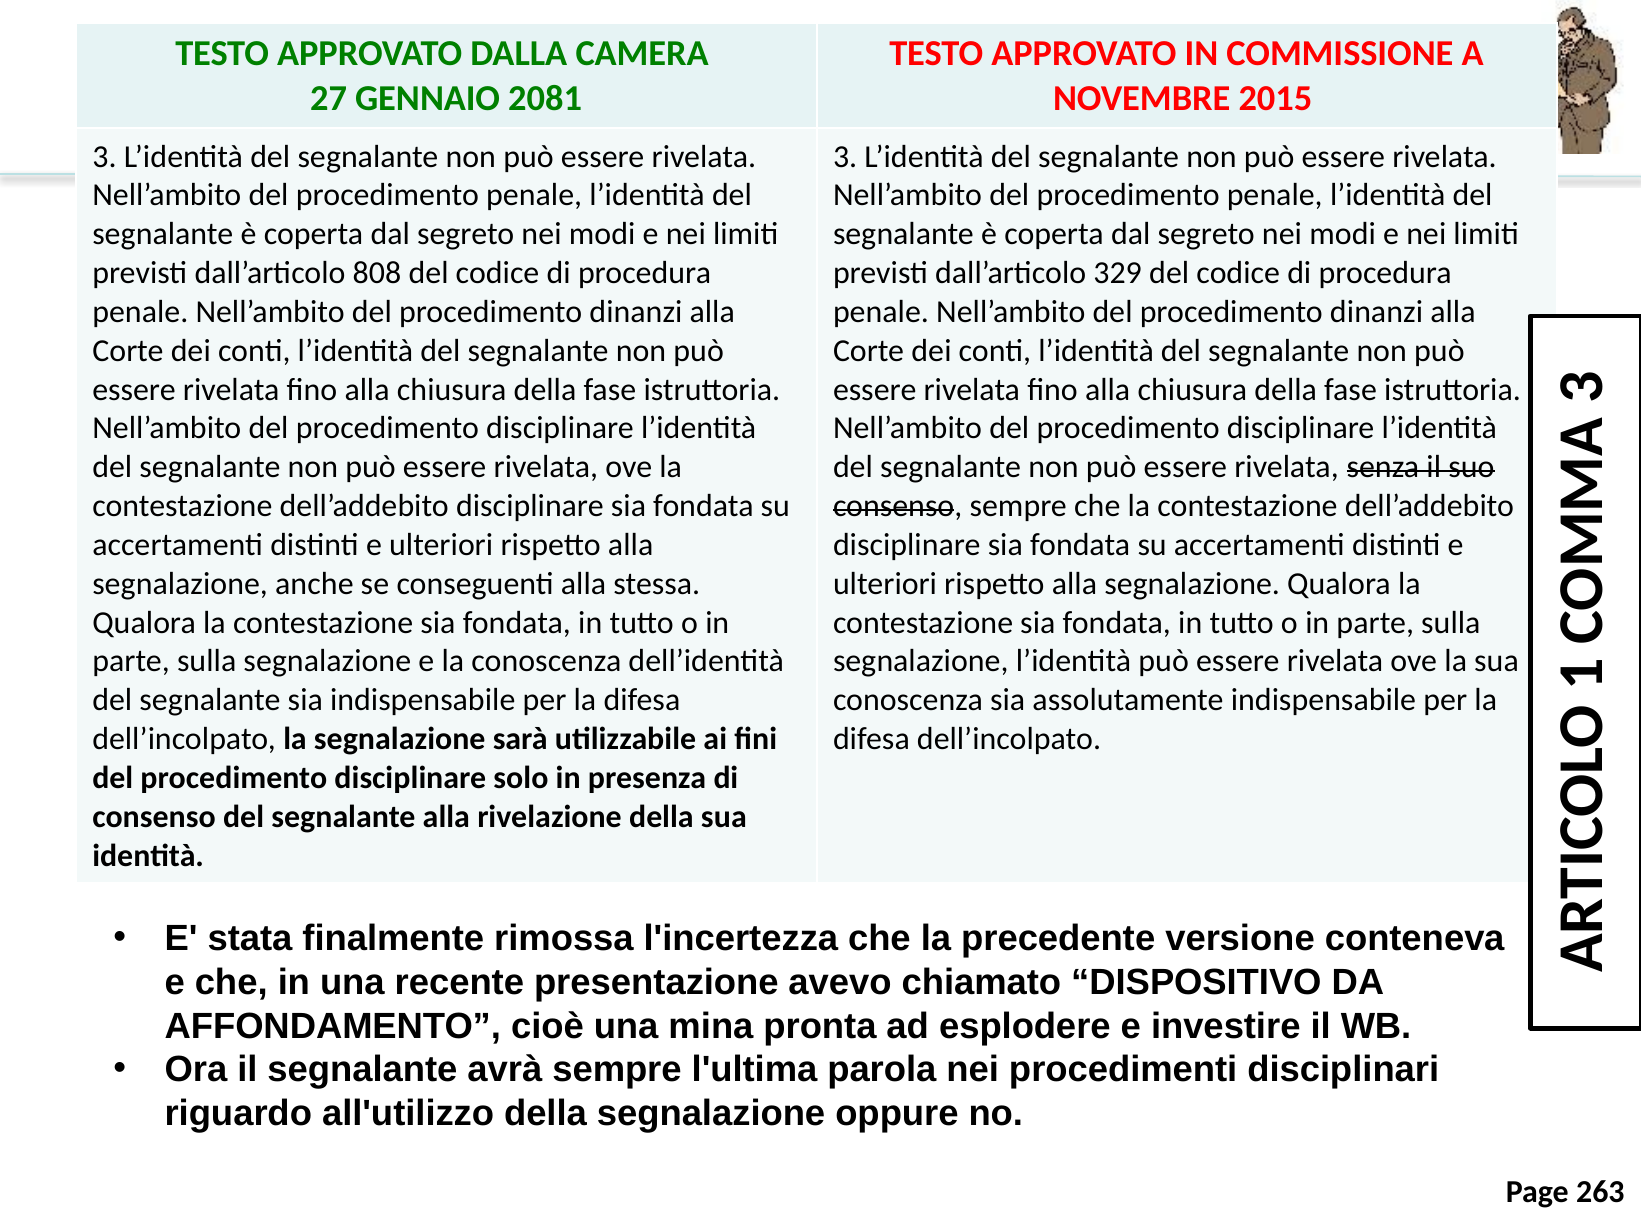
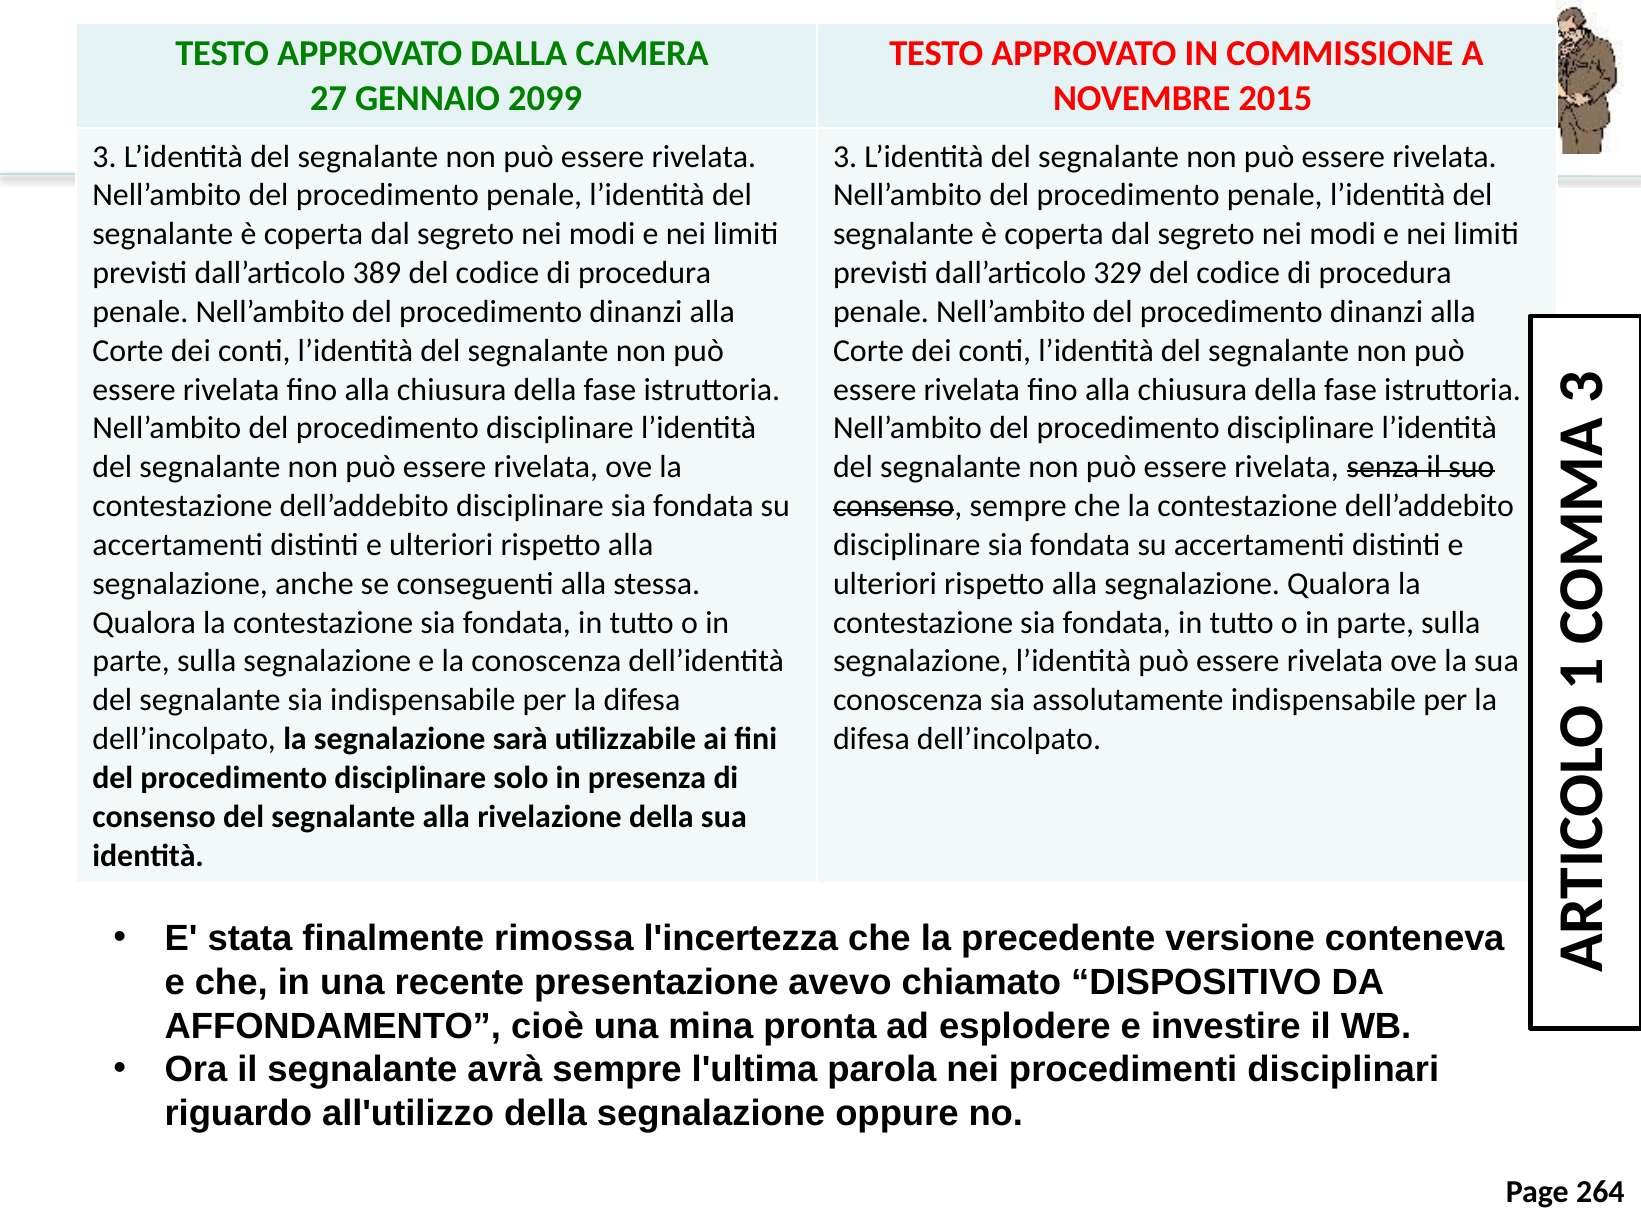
2081: 2081 -> 2099 (545, 98)
808: 808 -> 389 (377, 273)
263: 263 -> 264 (1600, 1191)
